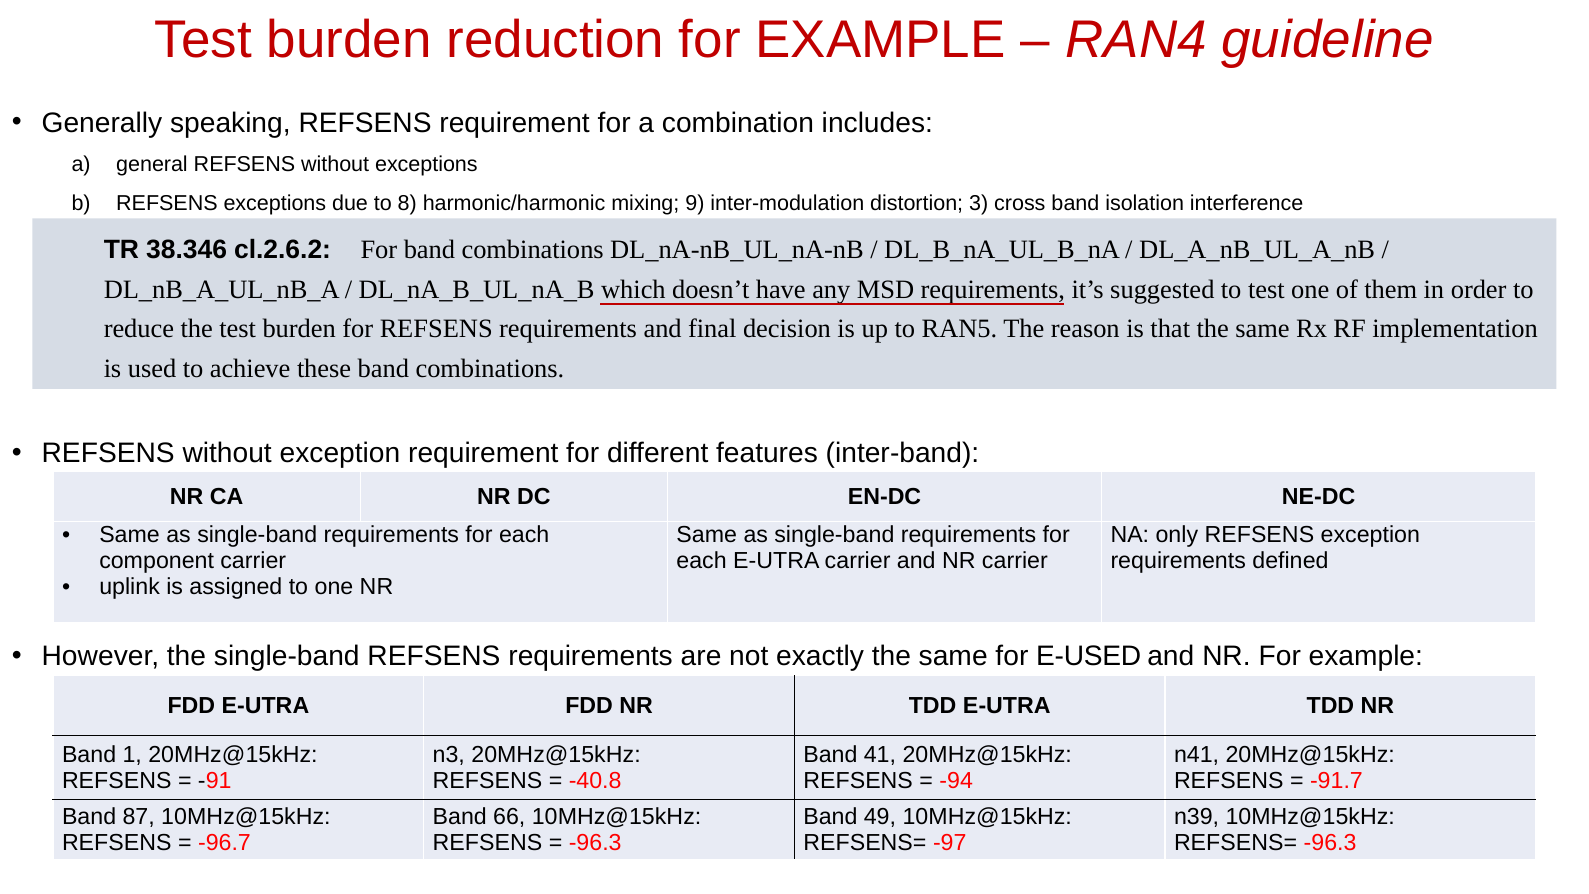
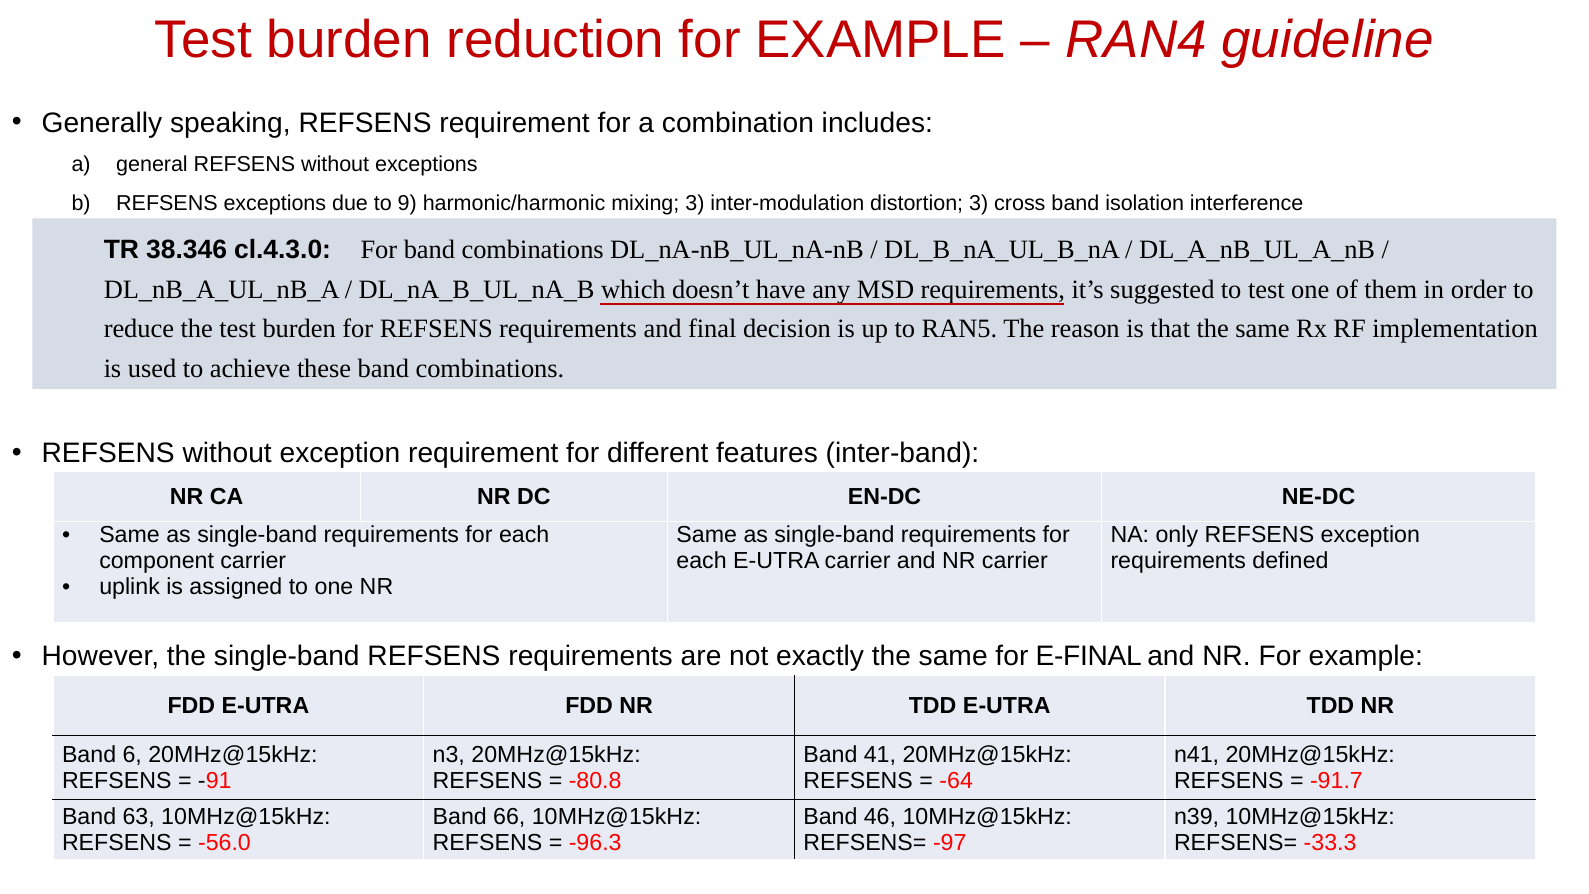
8: 8 -> 9 (407, 203)
mixing 9: 9 -> 3 (695, 203)
cl.2.6.2: cl.2.6.2 -> cl.4.3.0 (283, 250)
E-USED: E-USED -> E-FINAL (1089, 656)
1: 1 -> 6 (132, 755)
-40.8: -40.8 -> -80.8 (595, 781)
-94: -94 -> -64 (956, 781)
87: 87 -> 63 (139, 817)
49: 49 -> 46 (880, 817)
-96.7: -96.7 -> -56.0 (224, 843)
REFSENS= -96.3: -96.3 -> -33.3 (1330, 843)
